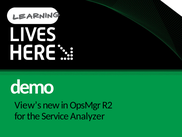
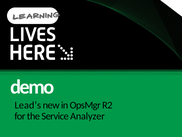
View’s: View’s -> Lead’s (28, 105)
